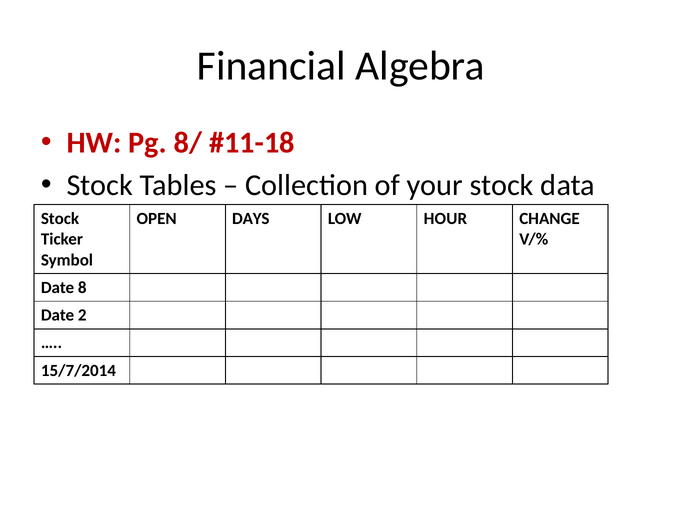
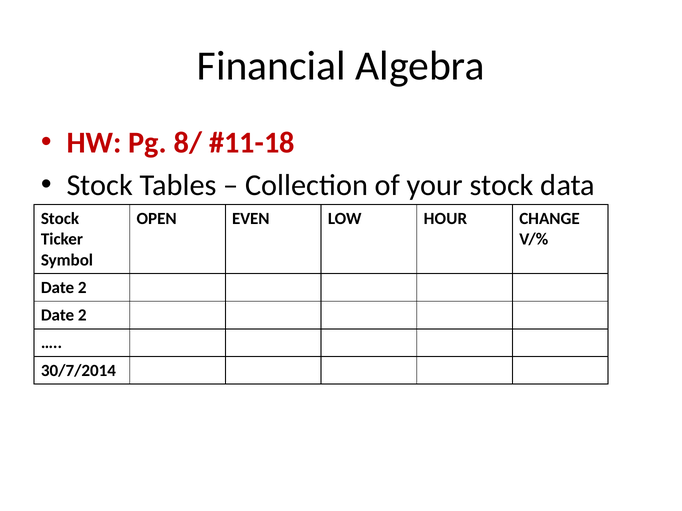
DAYS: DAYS -> EVEN (251, 219)
8: 8 -> 2 (82, 288)
15/7/2014: 15/7/2014 -> 30/7/2014 (78, 371)
